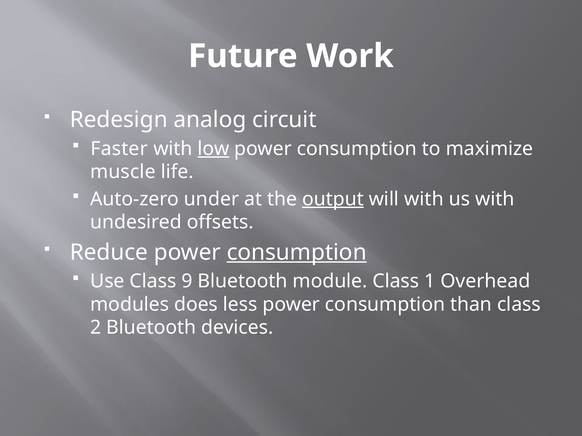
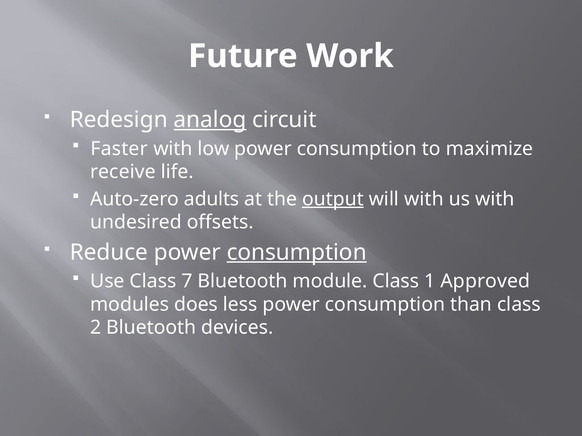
analog underline: none -> present (210, 120)
low underline: present -> none (214, 149)
muscle: muscle -> receive (123, 172)
under: under -> adults (212, 199)
9: 9 -> 7 (187, 281)
Overhead: Overhead -> Approved (485, 281)
